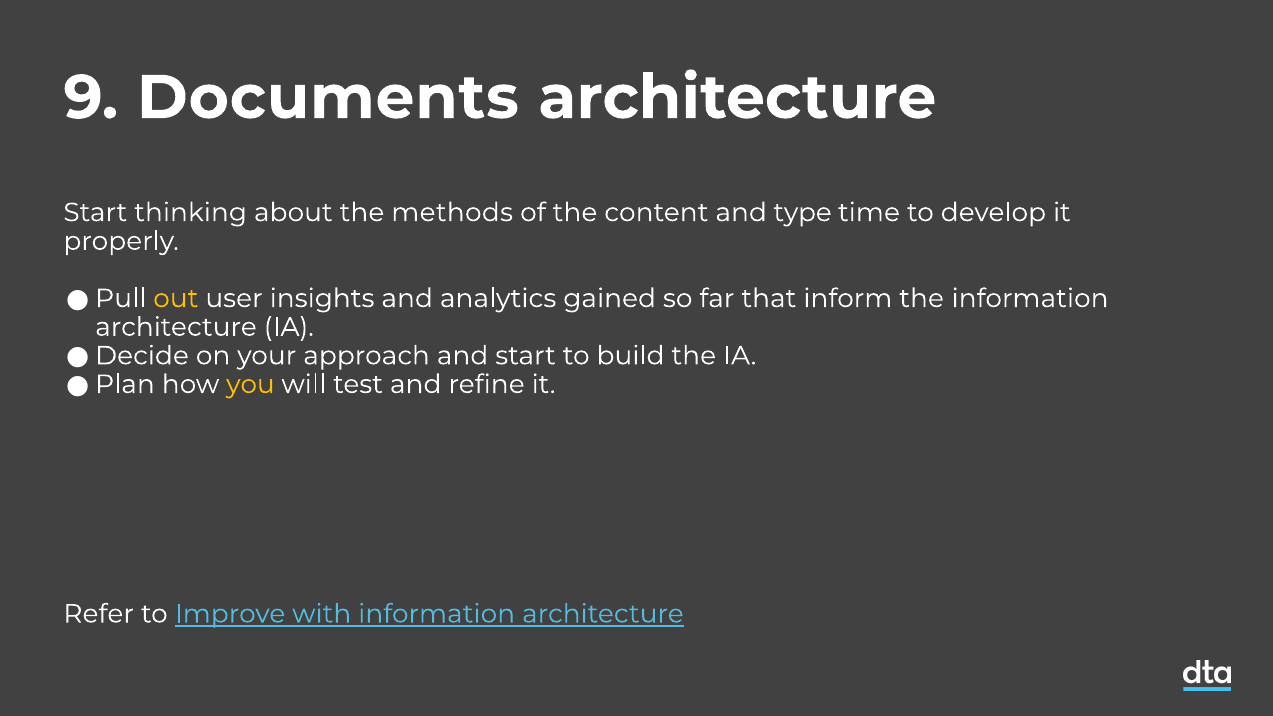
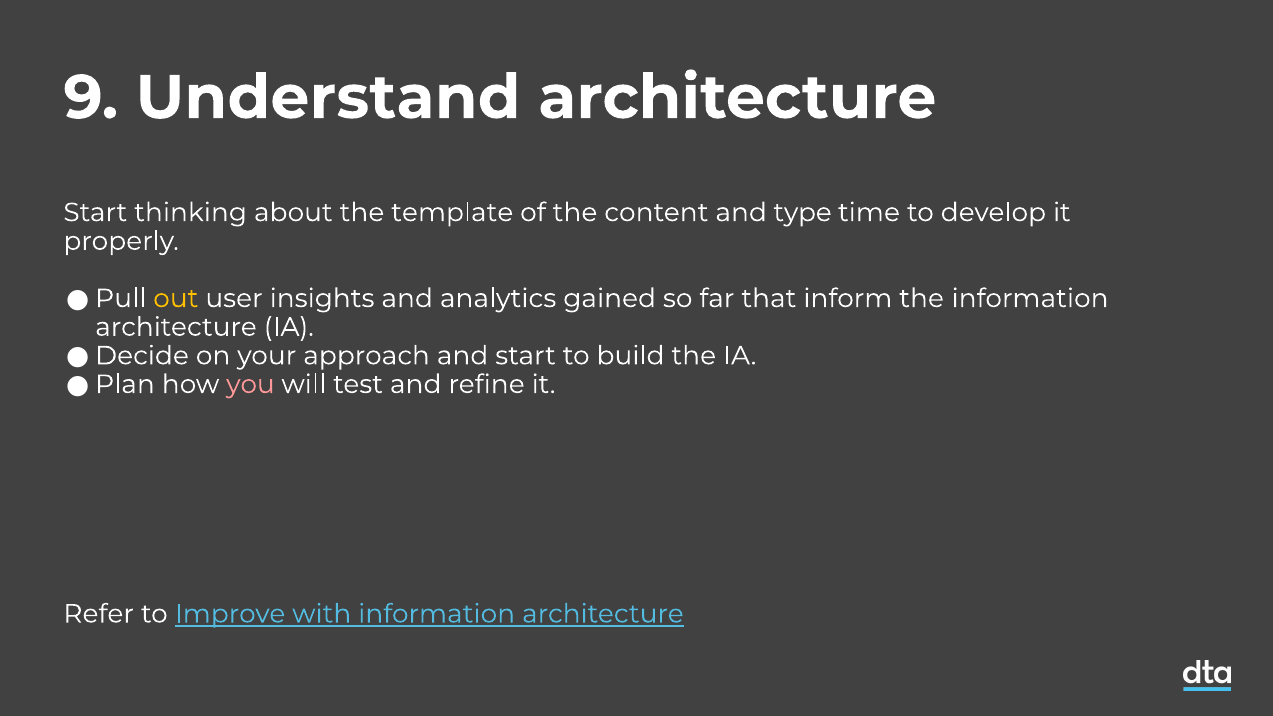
Documents: Documents -> Understand (328, 98)
methods: methods -> template (452, 212)
you colour: yellow -> pink (250, 384)
